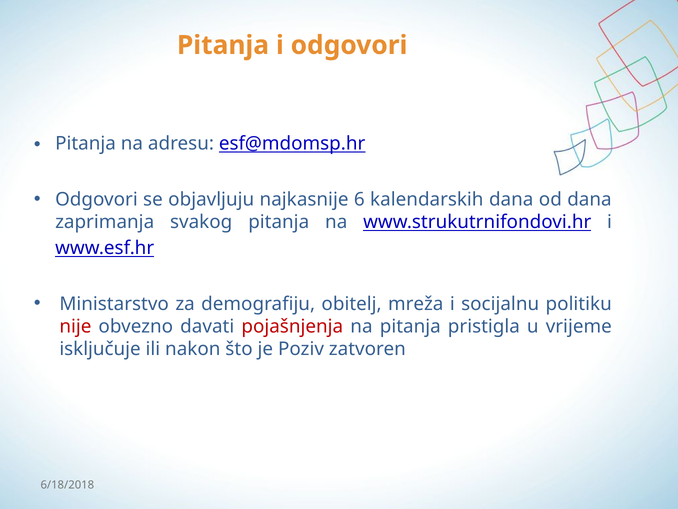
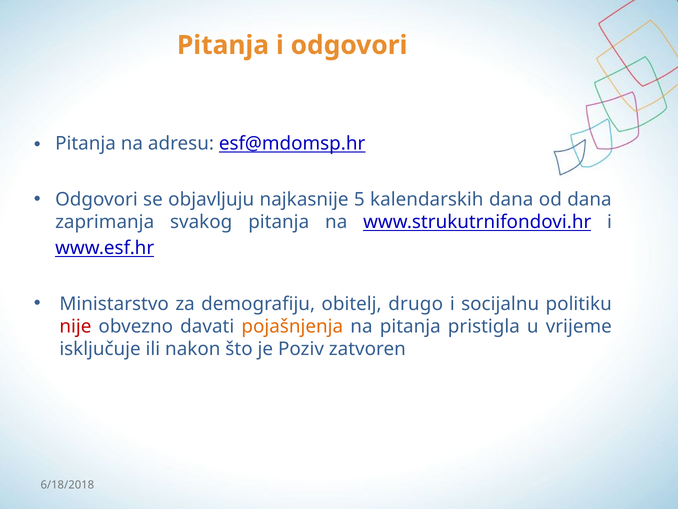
6: 6 -> 5 (359, 199)
mreža: mreža -> drugo (416, 303)
pojašnjenja colour: red -> orange (292, 326)
